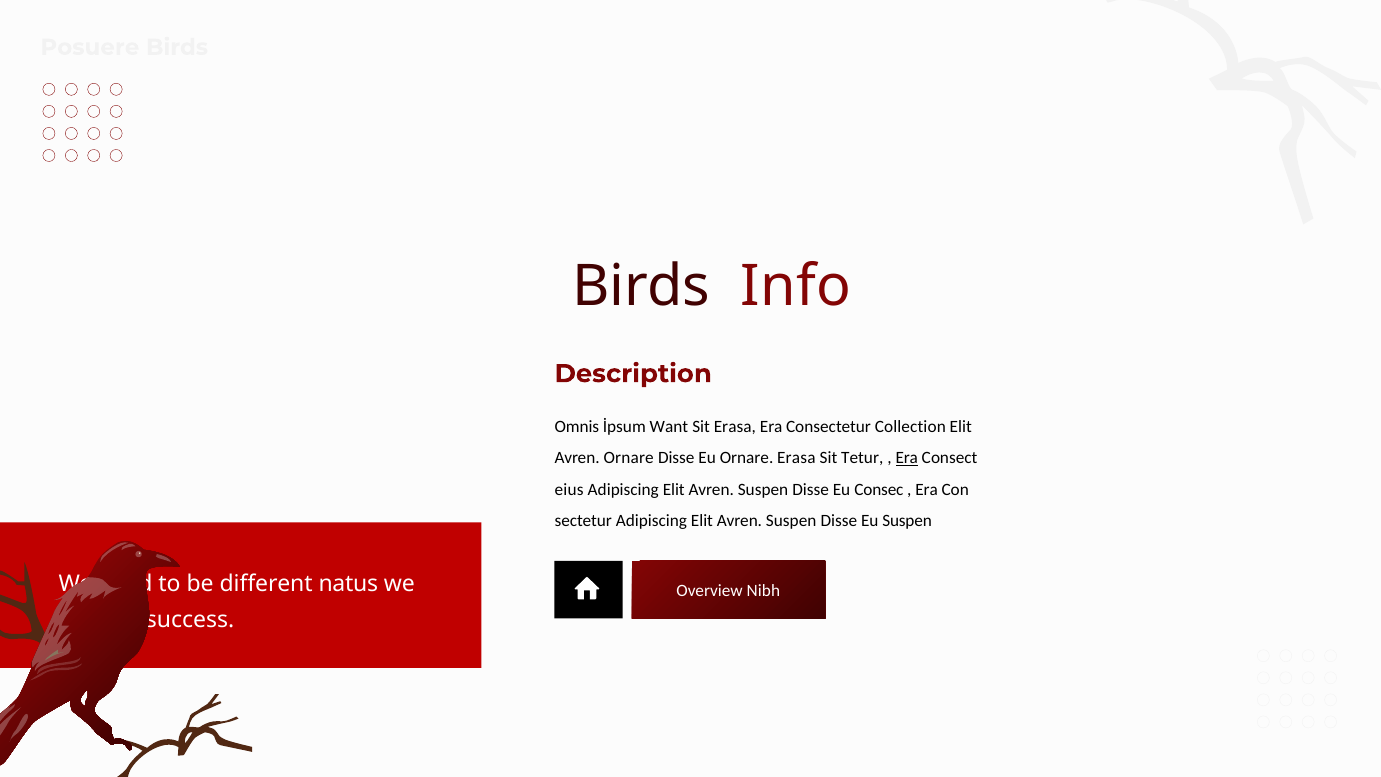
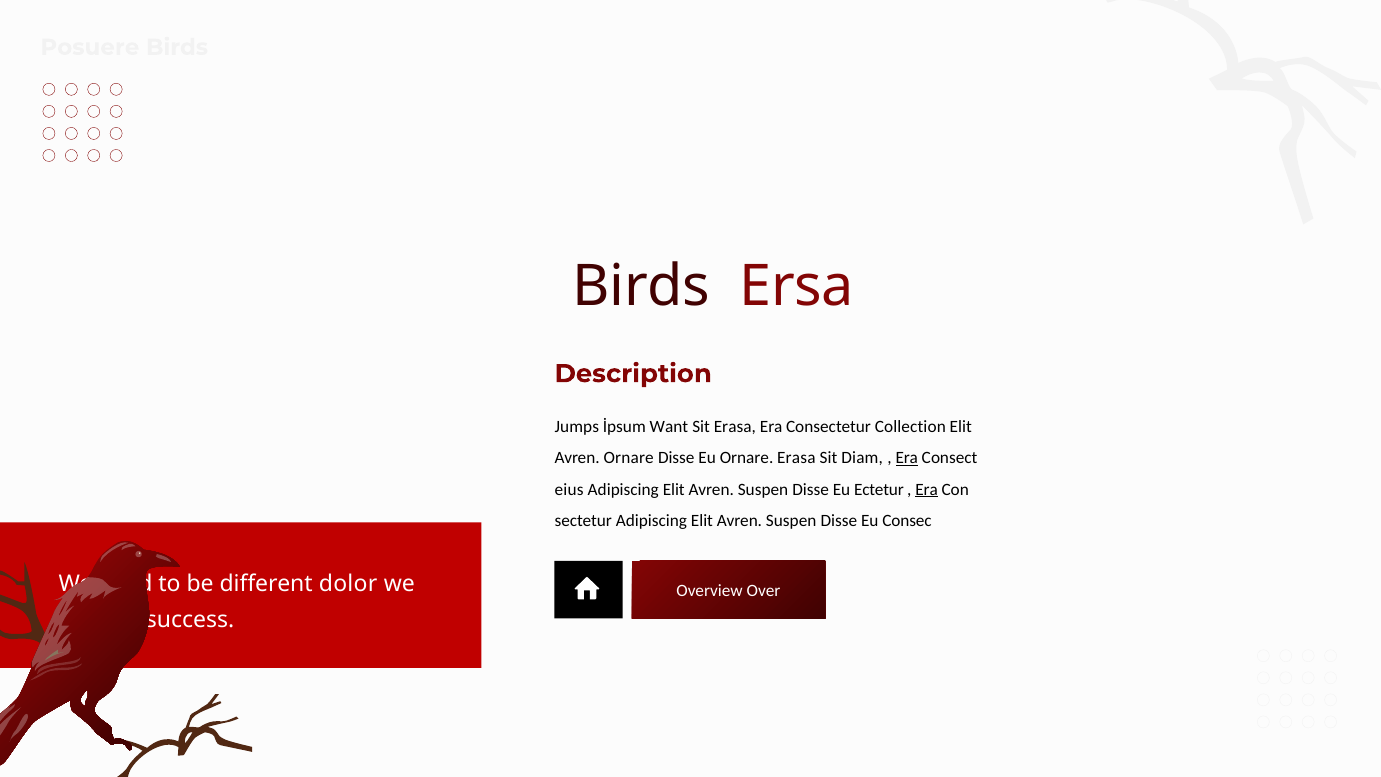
Info: Info -> Ersa (797, 287)
Omnis: Omnis -> Jumps (577, 427)
Tetur: Tetur -> Diam (862, 458)
Consec: Consec -> Ectetur (879, 489)
Era underline: none -> present (927, 489)
Eu Suspen: Suspen -> Consec (907, 520)
natus: natus -> dolor (348, 583)
Nibh: Nibh -> Over (763, 591)
